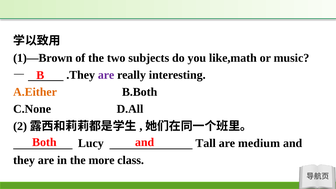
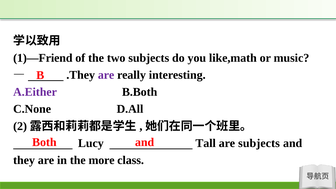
1)—Brown: 1)—Brown -> 1)—Friend (43, 58)
A.Either colour: orange -> purple (35, 92)
are medium: medium -> subjects (259, 143)
